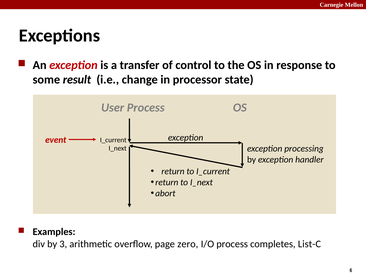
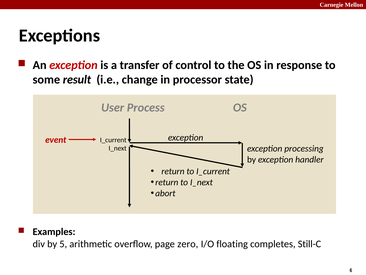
3: 3 -> 5 (63, 244)
I/O process: process -> floating (232, 244)
List-C: List-C -> Still-C (309, 244)
